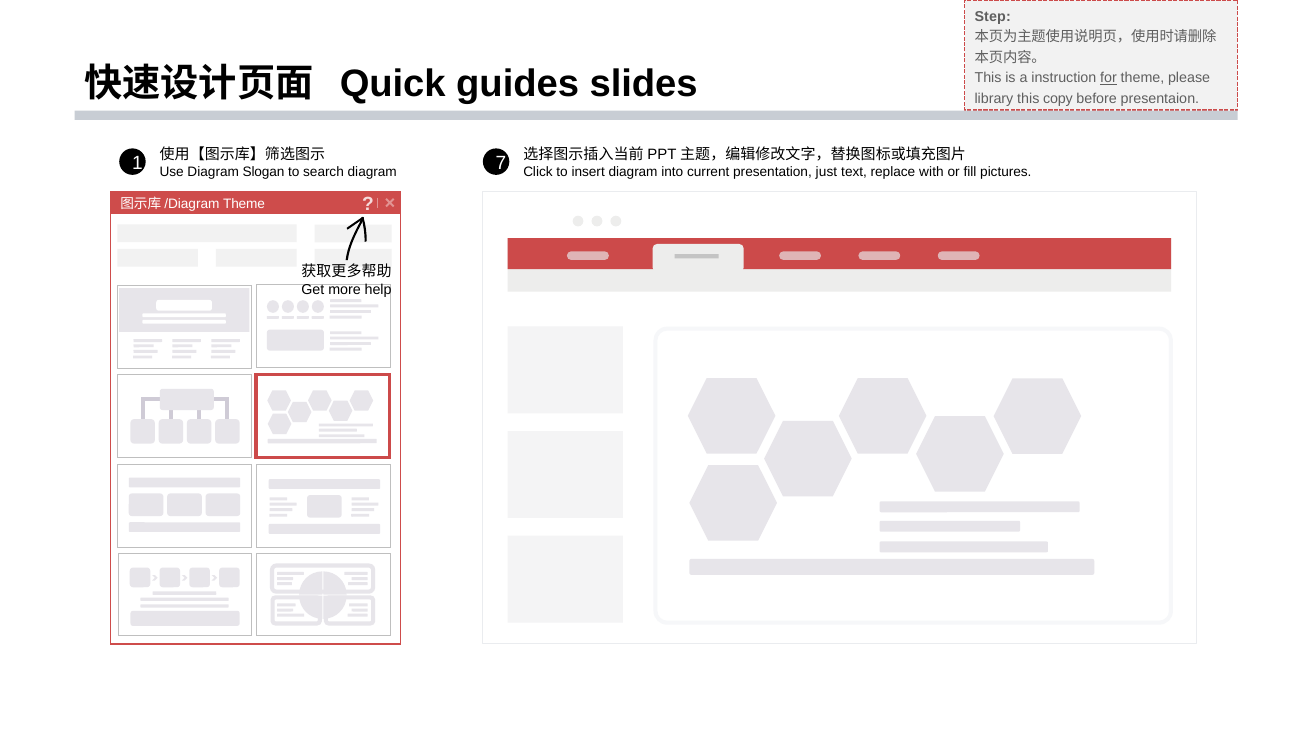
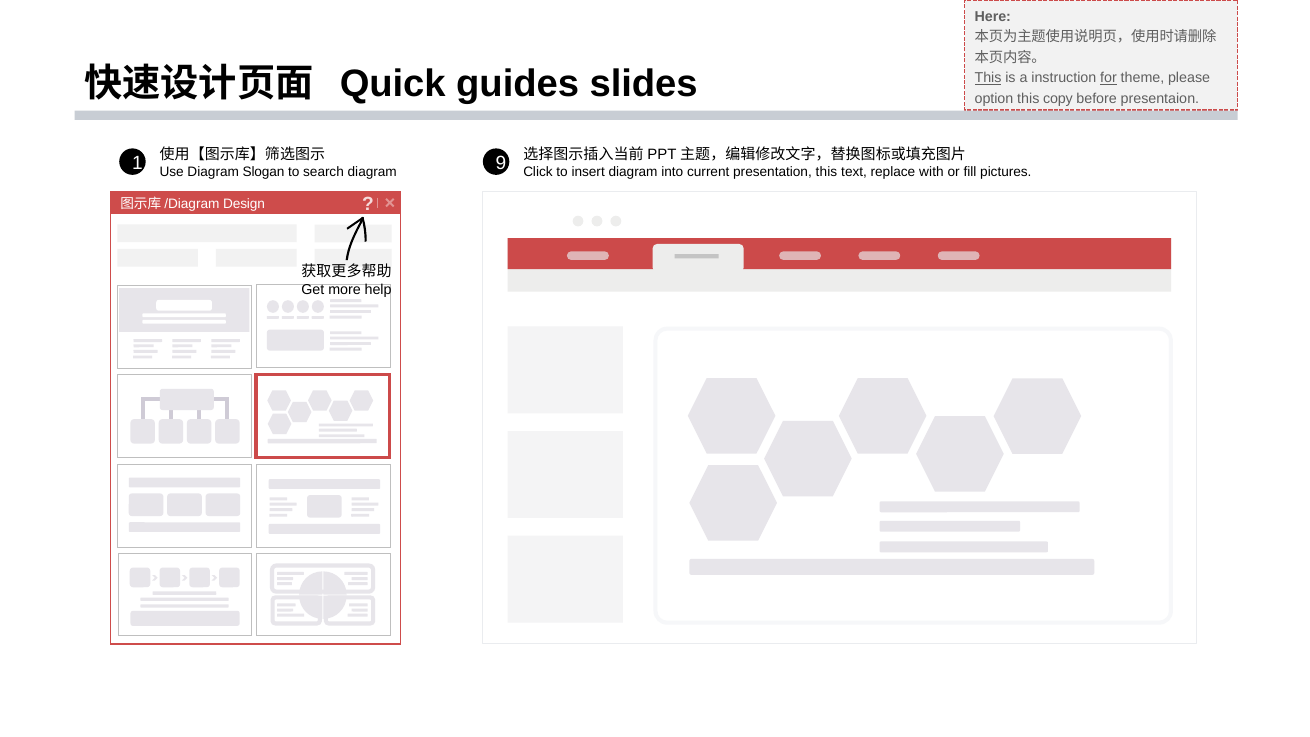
Step: Step -> Here (993, 17)
This underline: none -> present (988, 78)
library: library -> option (994, 99)
7: 7 -> 9 (501, 163)
presentation just: just -> this (826, 172)
Theme: Theme -> Design (244, 204)
